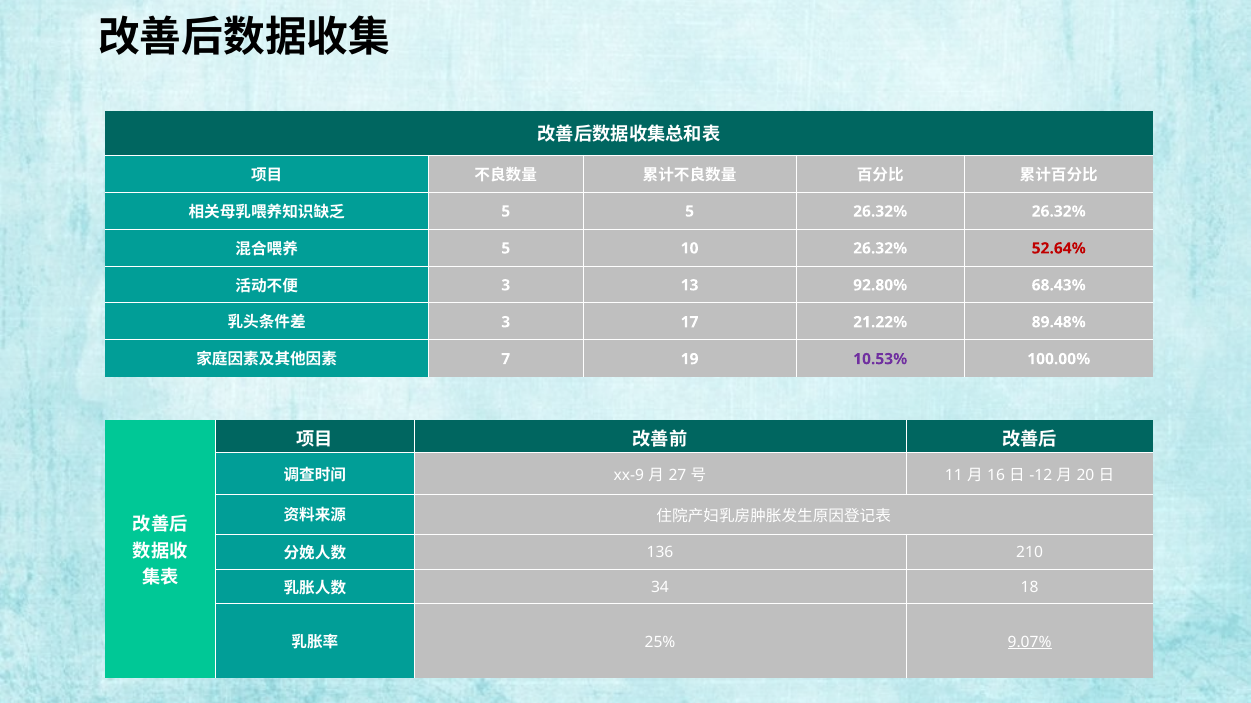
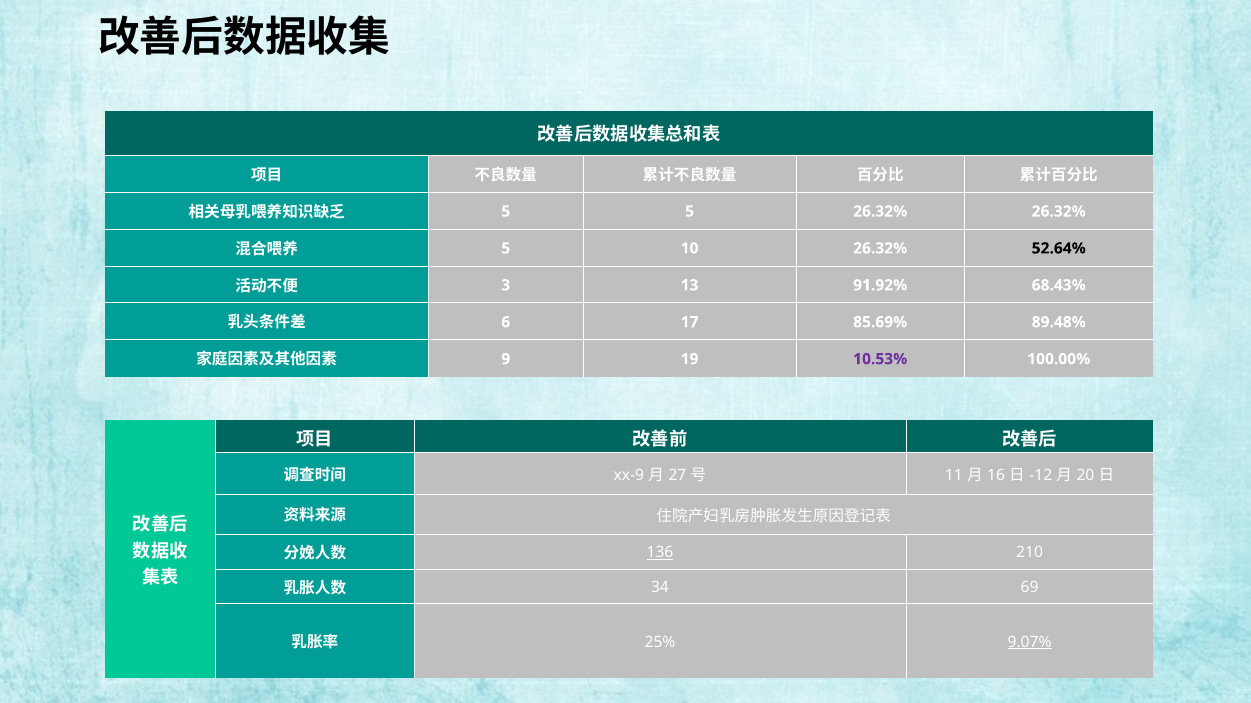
52.64% colour: red -> black (1059, 249)
92.80%: 92.80% -> 91.92% (880, 286)
3: 3 -> 6 (506, 322)
21.22%: 21.22% -> 85.69% (880, 322)
7: 7 -> 9 (506, 359)
136 underline: none -> present (660, 553)
18: 18 -> 69 (1030, 588)
